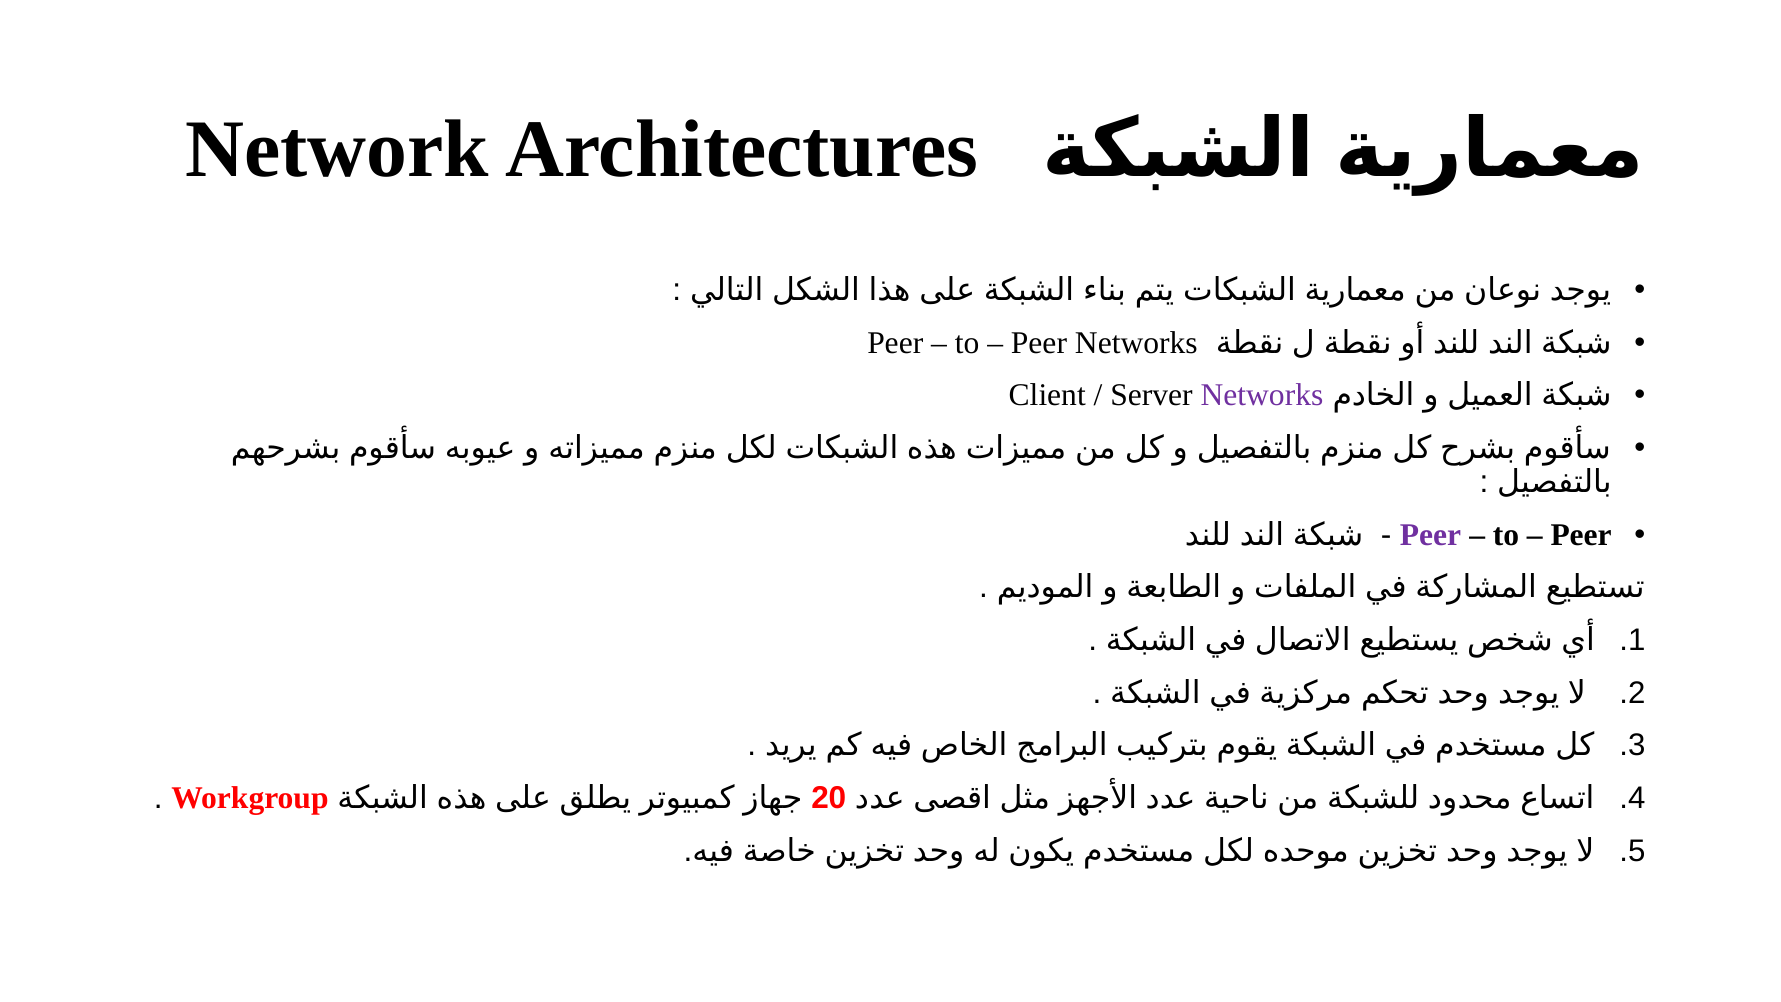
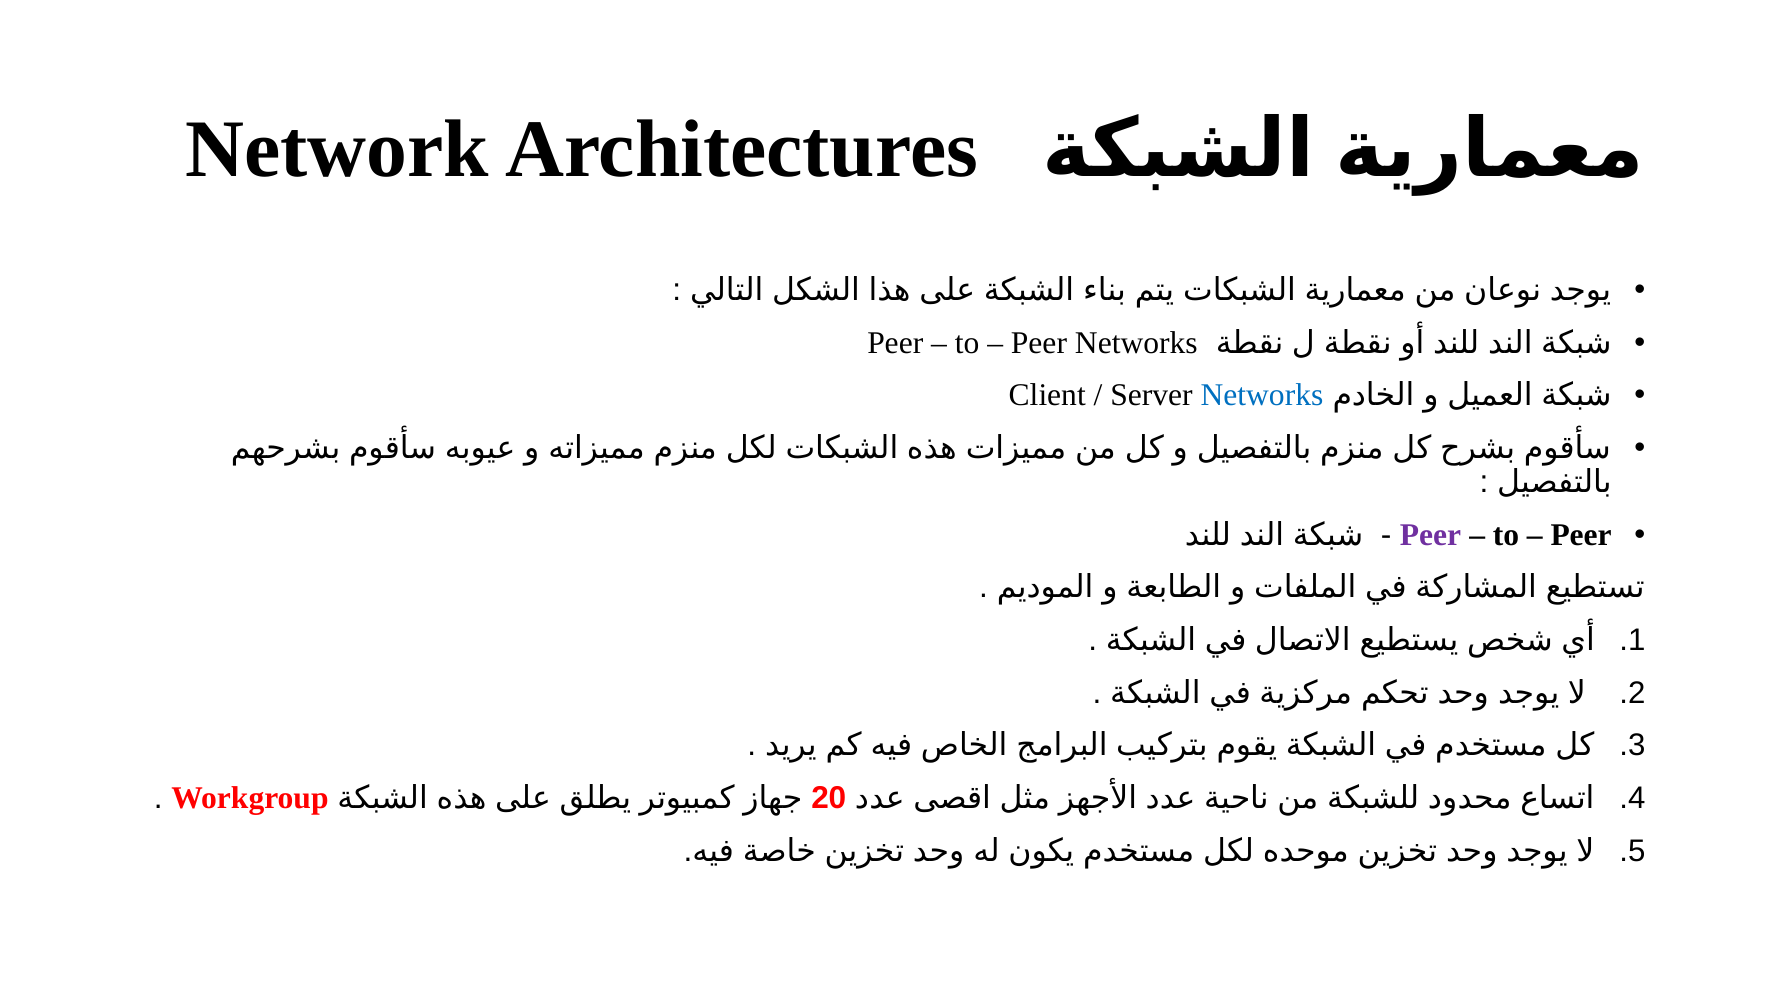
Networks colour: purple -> blue (1262, 395)
